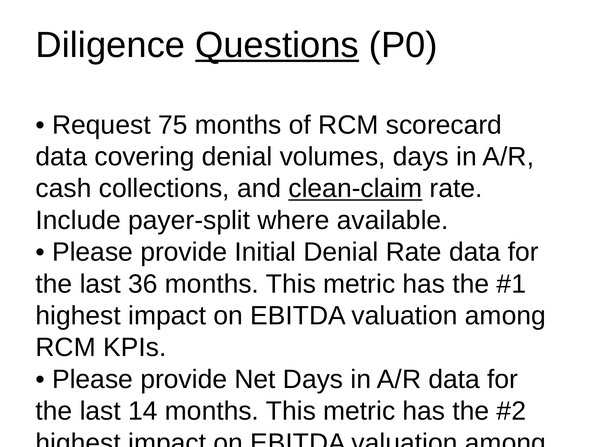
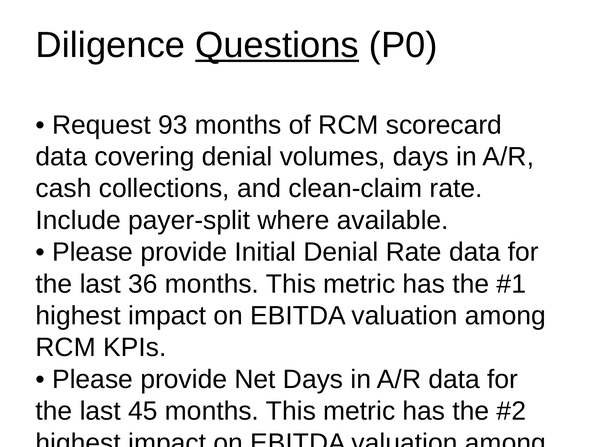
75: 75 -> 93 (173, 125)
clean-claim underline: present -> none (355, 188)
14: 14 -> 45 (143, 410)
